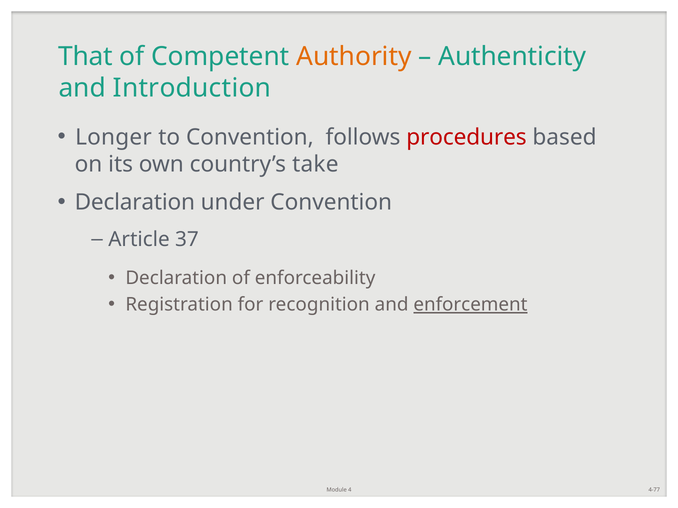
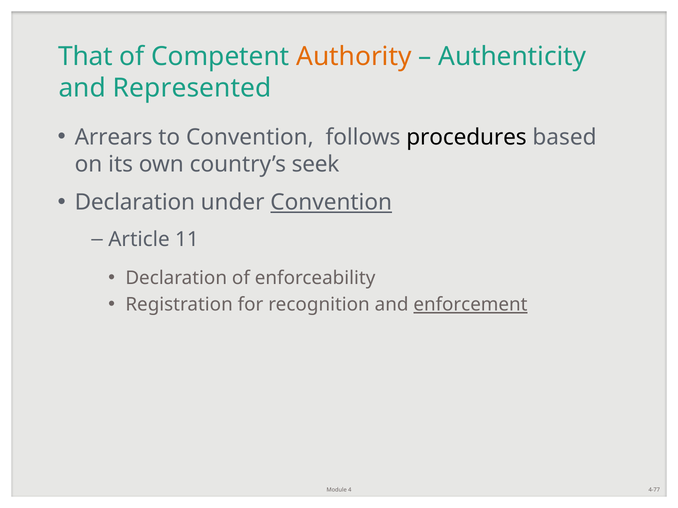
Introduction: Introduction -> Represented (192, 88)
Longer: Longer -> Arrears (114, 137)
procedures colour: red -> black (466, 137)
take: take -> seek (316, 164)
Convention underline: none -> present (331, 203)
37: 37 -> 11 (187, 240)
